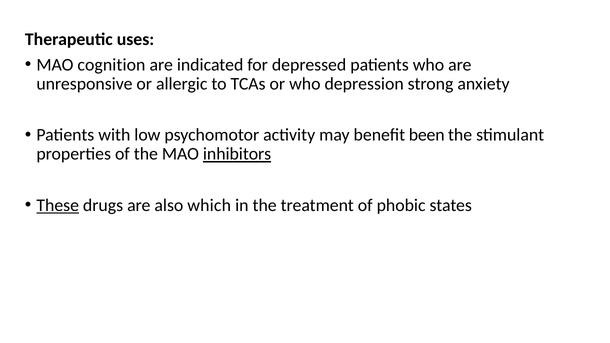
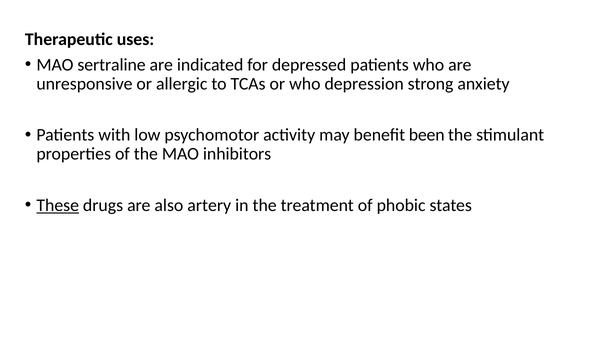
cognition: cognition -> sertraline (112, 65)
inhibitors underline: present -> none (237, 154)
which: which -> artery (209, 205)
